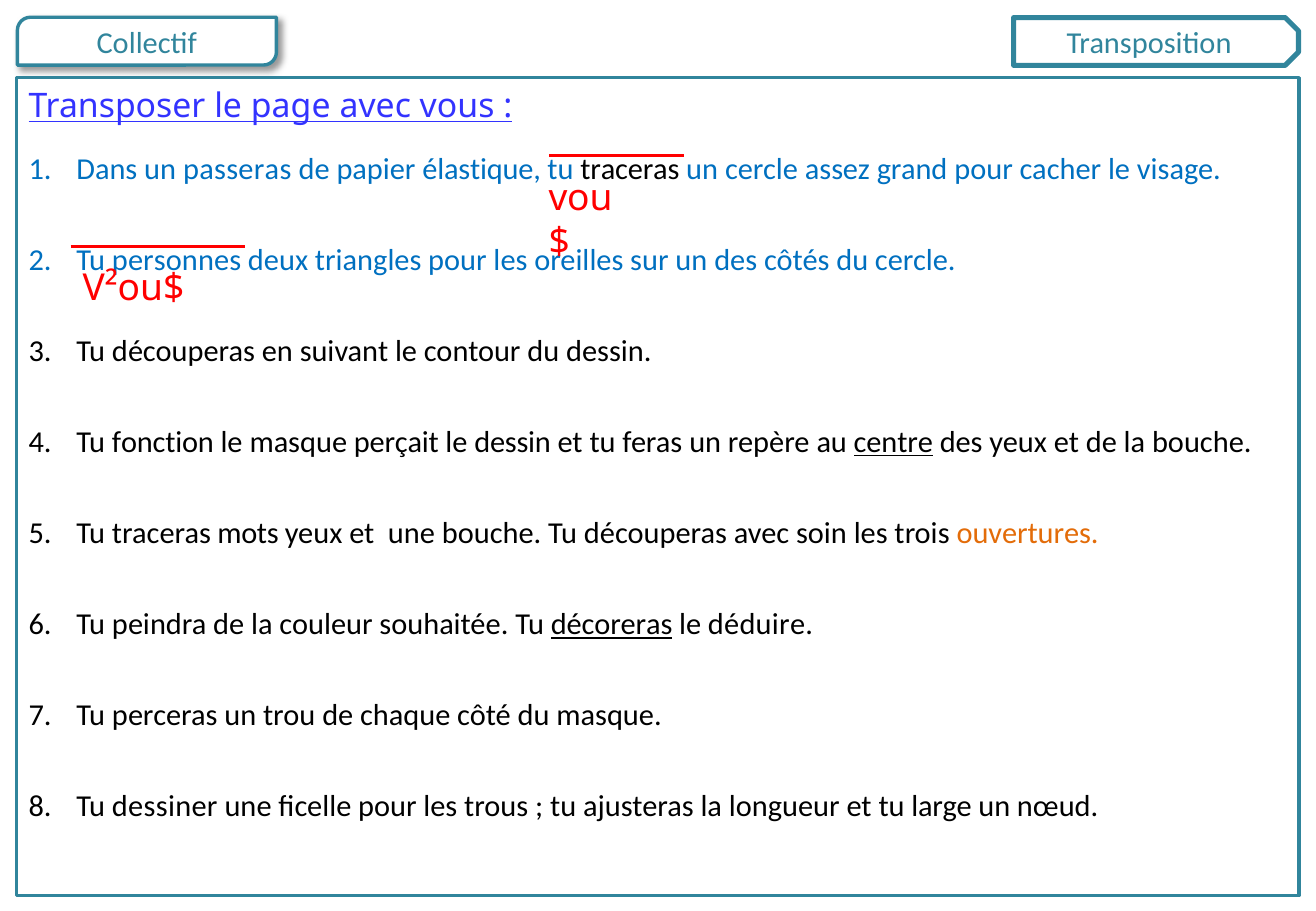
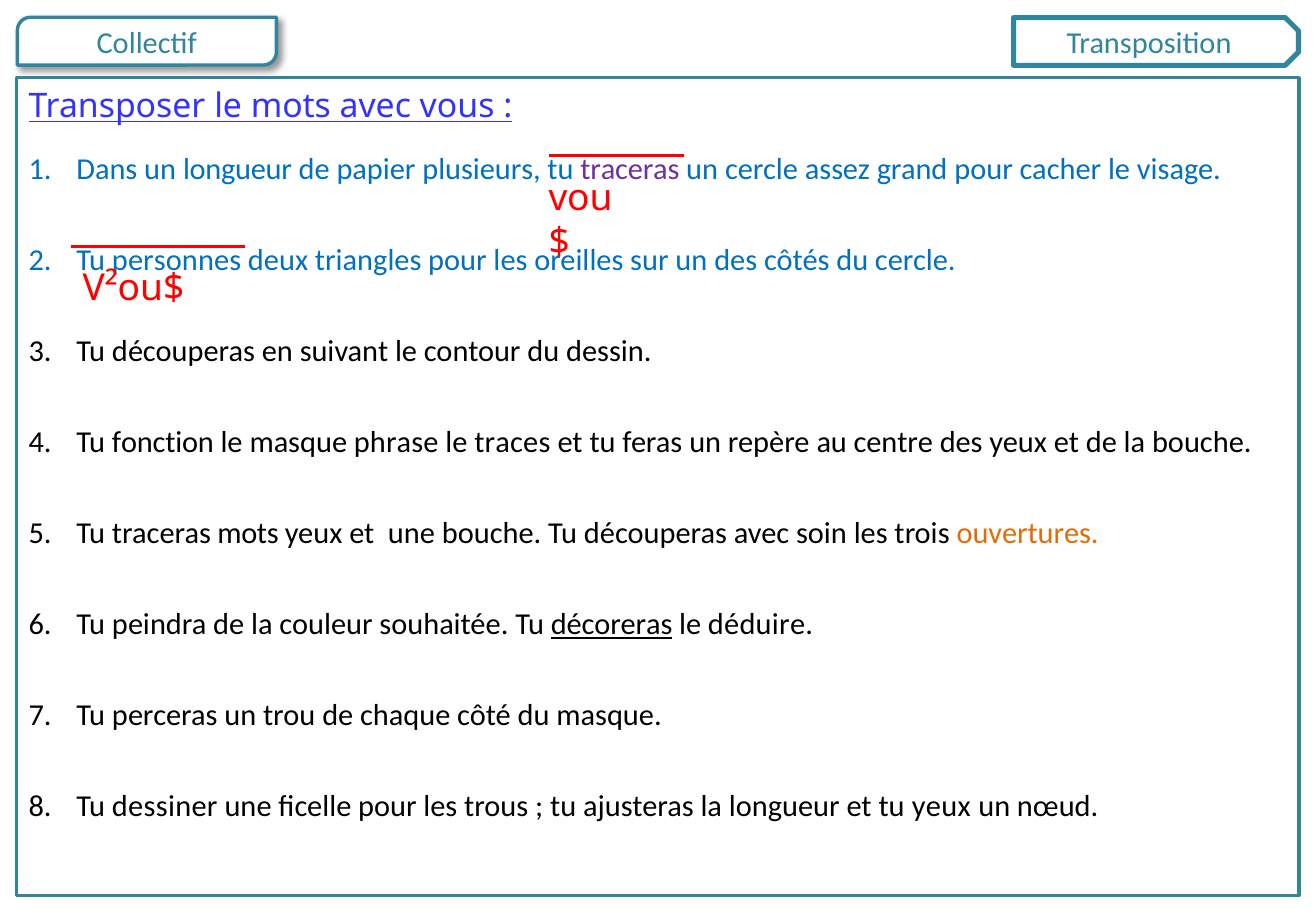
le page: page -> mots (291, 106)
un passeras: passeras -> longueur (238, 169)
élastique: élastique -> plusieurs (482, 169)
traceras colour: black -> purple (630, 169)
perçait: perçait -> phrase (396, 443)
le dessin: dessin -> traces (512, 443)
centre underline: present -> none (893, 443)
tu large: large -> yeux (941, 807)
